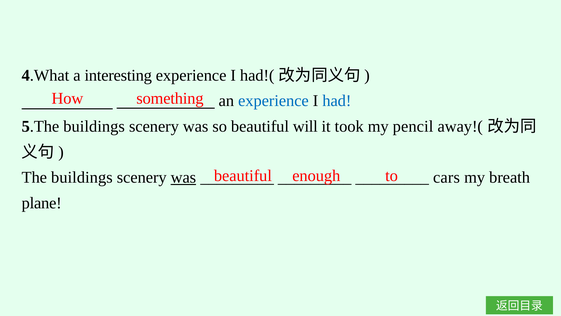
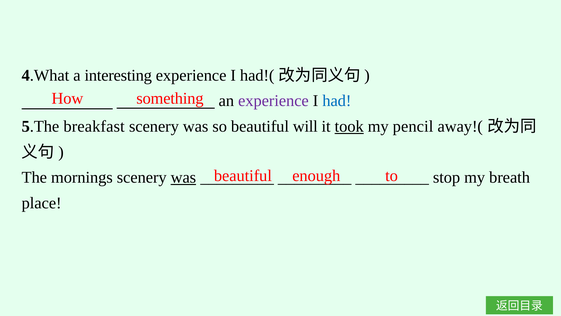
experience colour: blue -> purple (273, 101)
5.The buildings: buildings -> breakfast (94, 126)
took underline: none -> present (349, 126)
The buildings: buildings -> mornings (82, 177)
cars: cars -> stop (447, 177)
plane: plane -> place (42, 203)
